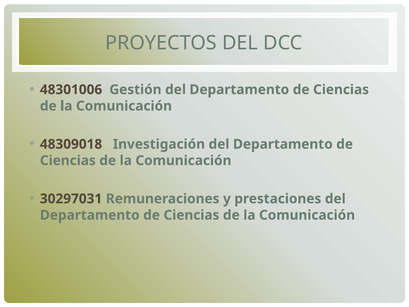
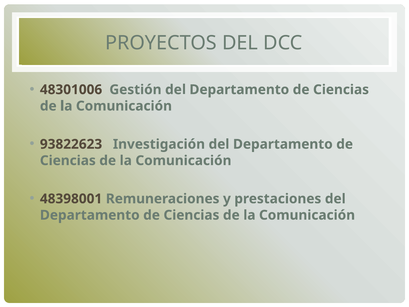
48309018: 48309018 -> 93822623 (71, 144)
30297031: 30297031 -> 48398001 (71, 199)
